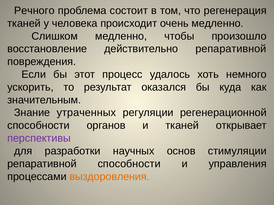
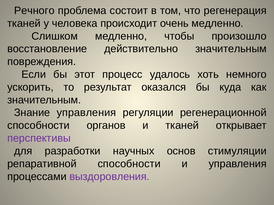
действительно репаративной: репаративной -> значительным (231, 49)
Знание утраченных: утраченных -> управления (86, 113)
выздоровления colour: orange -> purple (110, 177)
